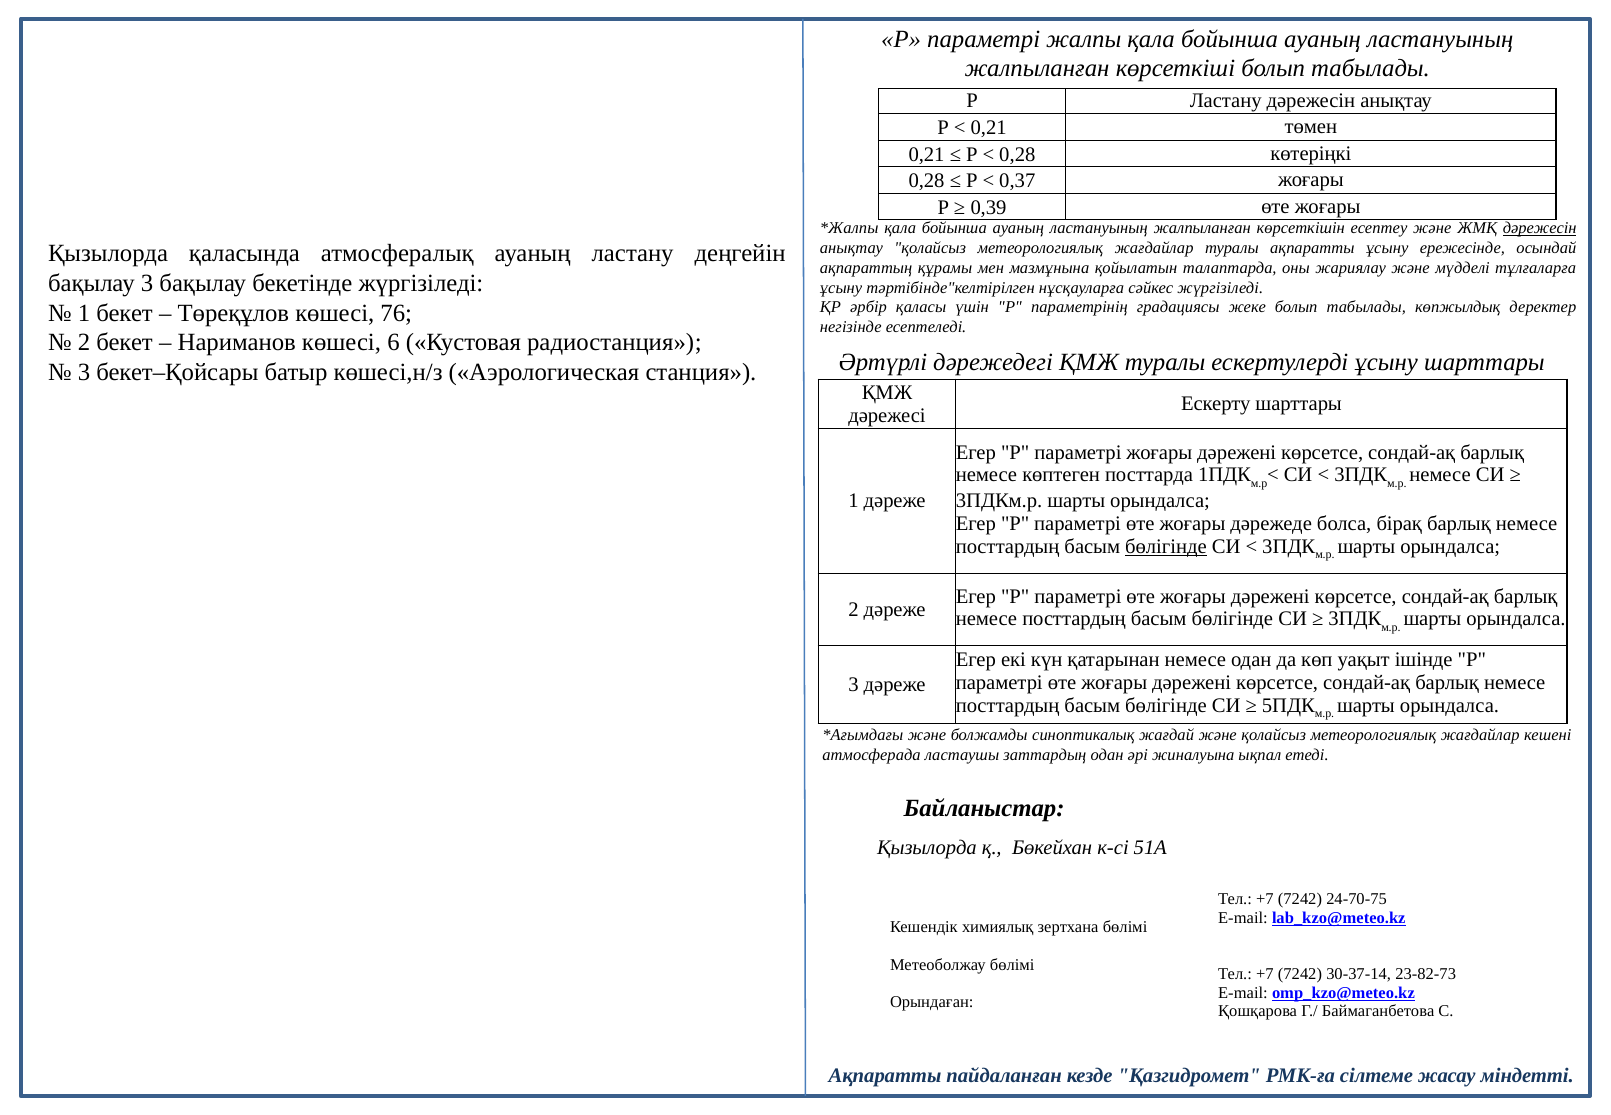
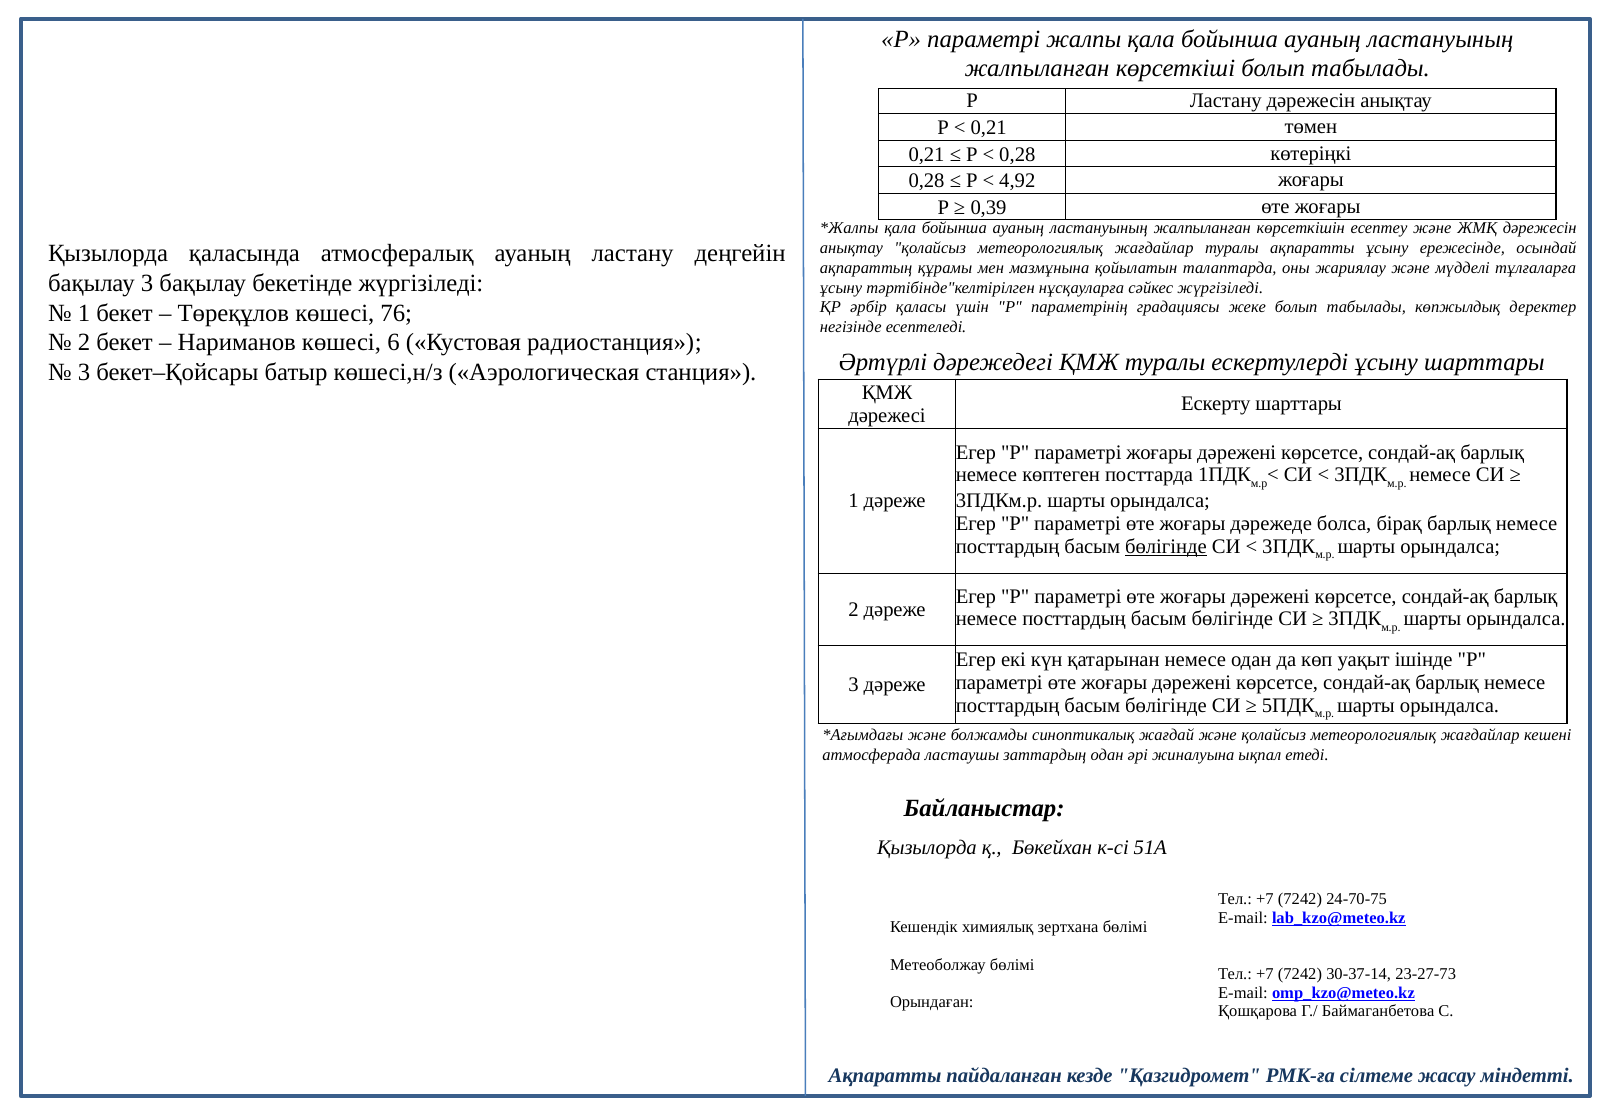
0,37: 0,37 -> 4,92 (1017, 181)
дәрежесін underline: present -> none (1540, 228)
23-82-73: 23-82-73 -> 23-27-73 (1426, 975)
